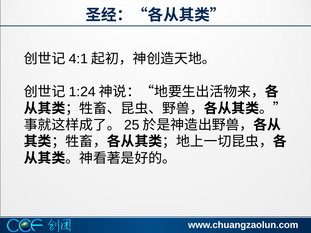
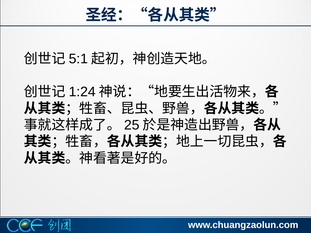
4:1: 4:1 -> 5:1 (78, 59)
